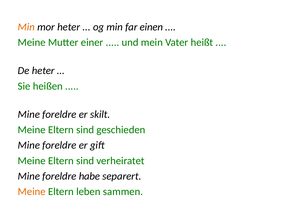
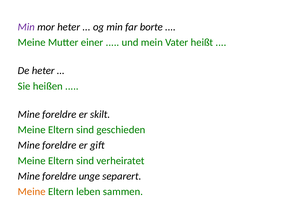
Min colour: orange -> purple (26, 27)
einen: einen -> borte (151, 27)
habe: habe -> unge (89, 176)
